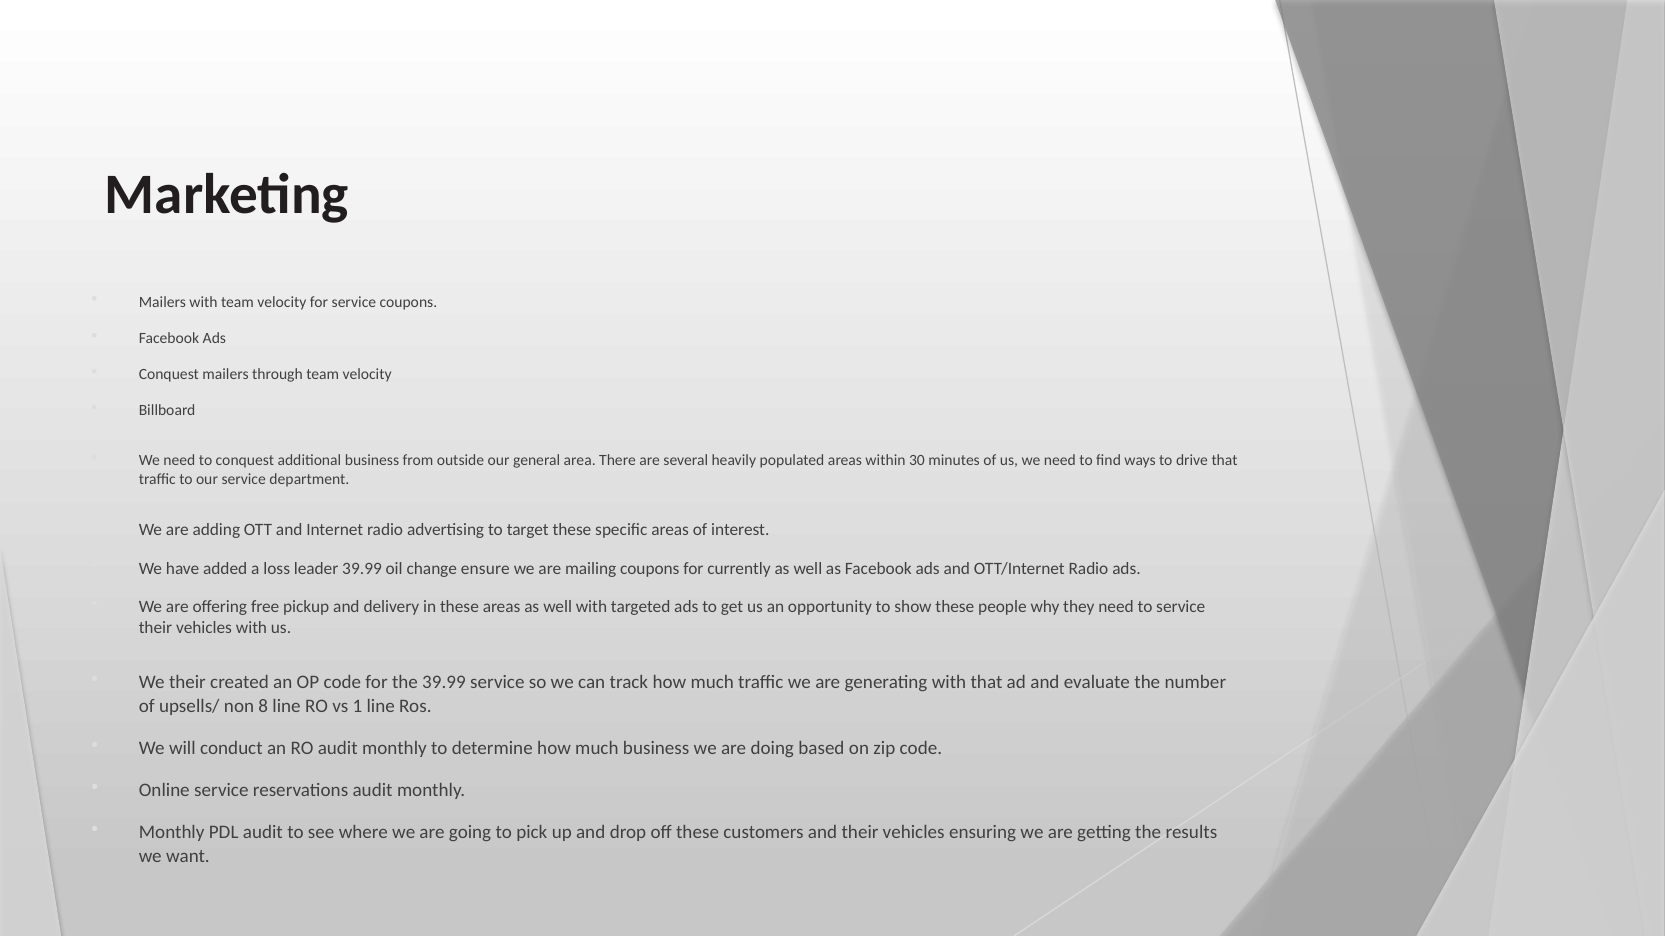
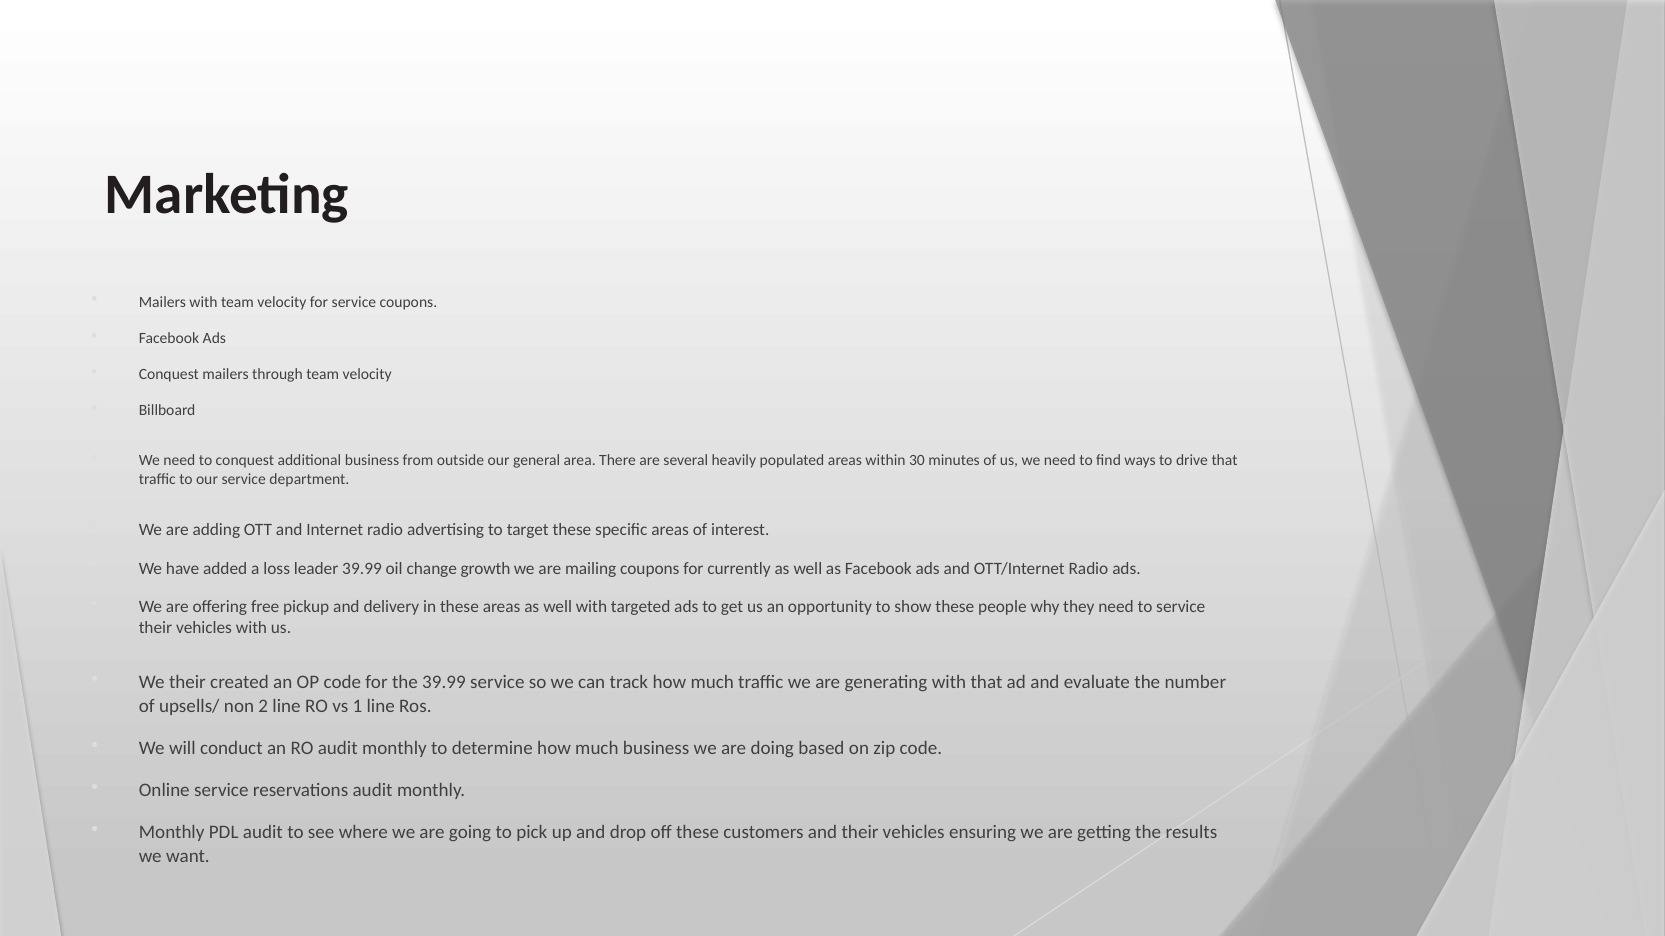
ensure: ensure -> growth (486, 569)
8: 8 -> 2 (263, 707)
